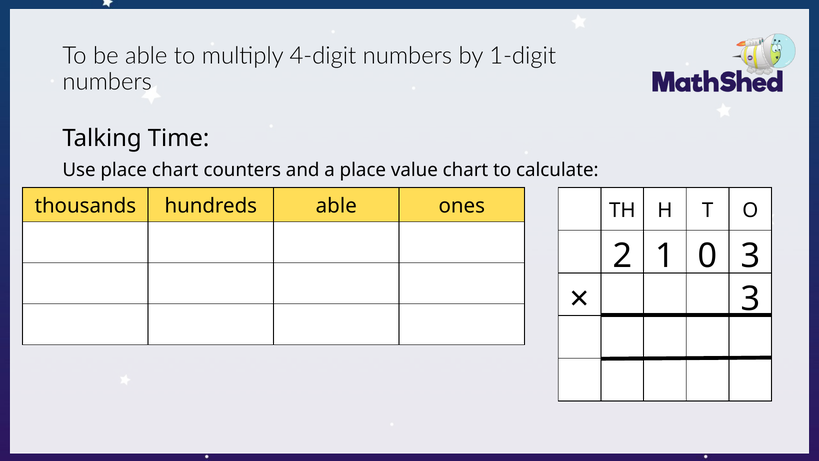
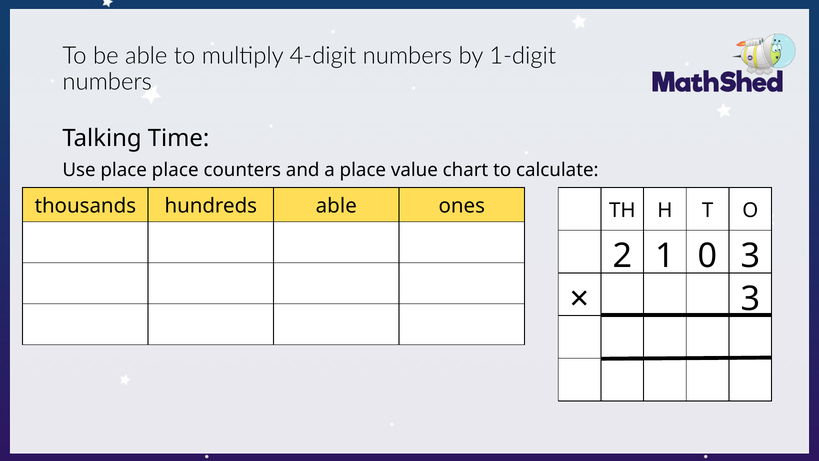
place chart: chart -> place (175, 170)
